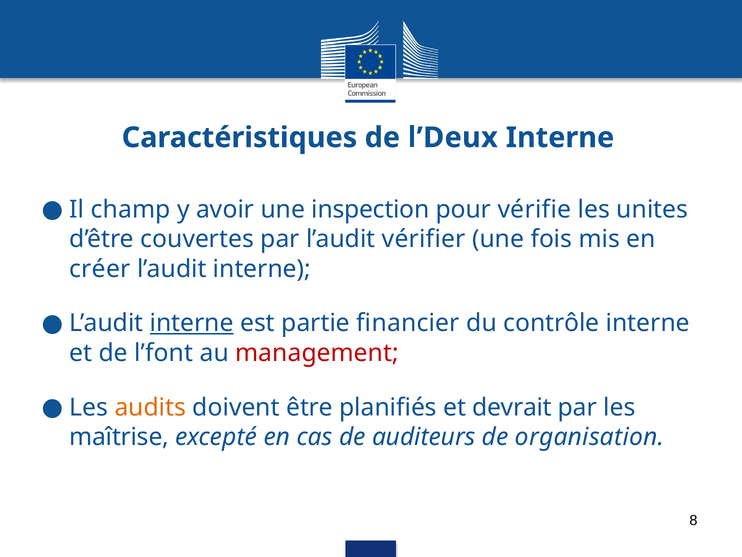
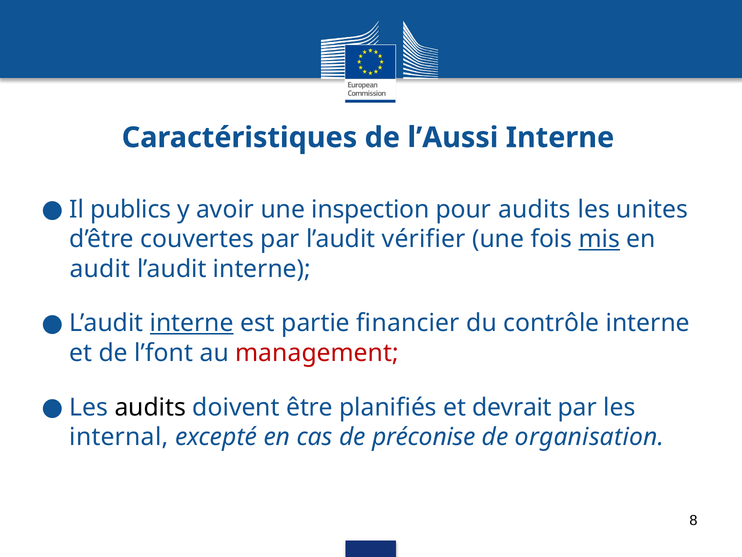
l’Deux: l’Deux -> l’Aussi (453, 137)
champ: champ -> publics (131, 209)
pour vérifie: vérifie -> audits (534, 209)
mis underline: none -> present (599, 239)
créer: créer -> audit (100, 269)
audits colour: orange -> black (150, 407)
maîtrise: maîtrise -> internal (119, 437)
auditeurs: auditeurs -> préconise (424, 437)
